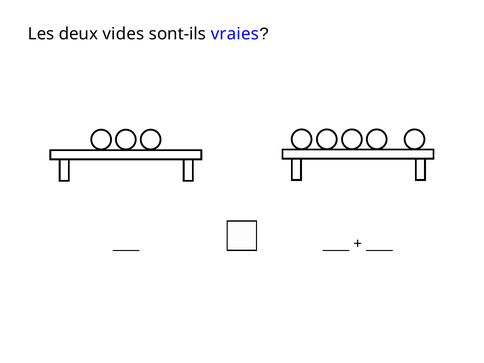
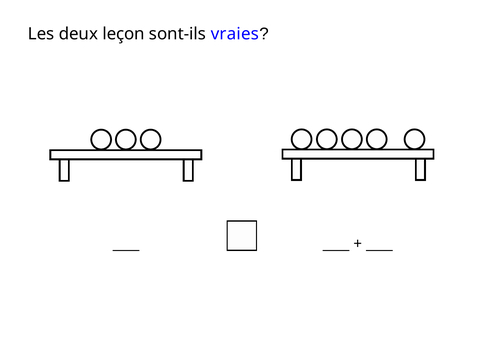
vides: vides -> leçon (124, 34)
